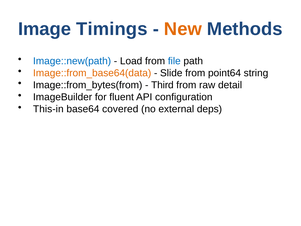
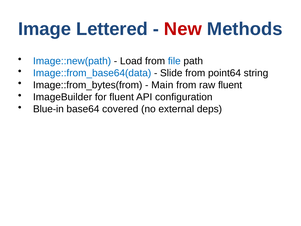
Timings: Timings -> Lettered (112, 29)
New colour: orange -> red (183, 29)
Image::from_base64(data colour: orange -> blue (92, 73)
Third: Third -> Main (162, 85)
raw detail: detail -> fluent (230, 85)
This-in: This-in -> Blue-in (48, 109)
